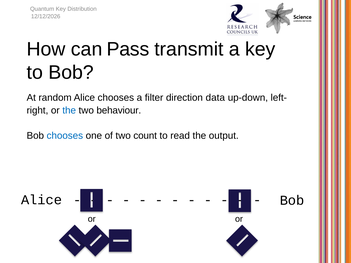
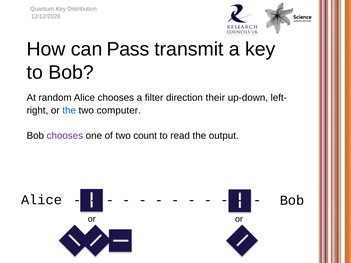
data: data -> their (215, 98)
behaviour: behaviour -> computer (119, 111)
chooses colour: blue -> purple (65, 136)
